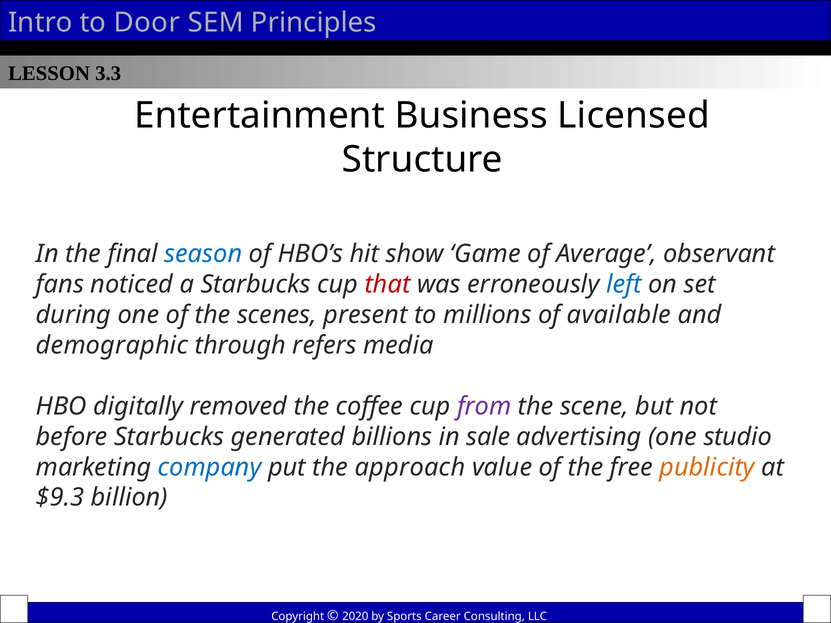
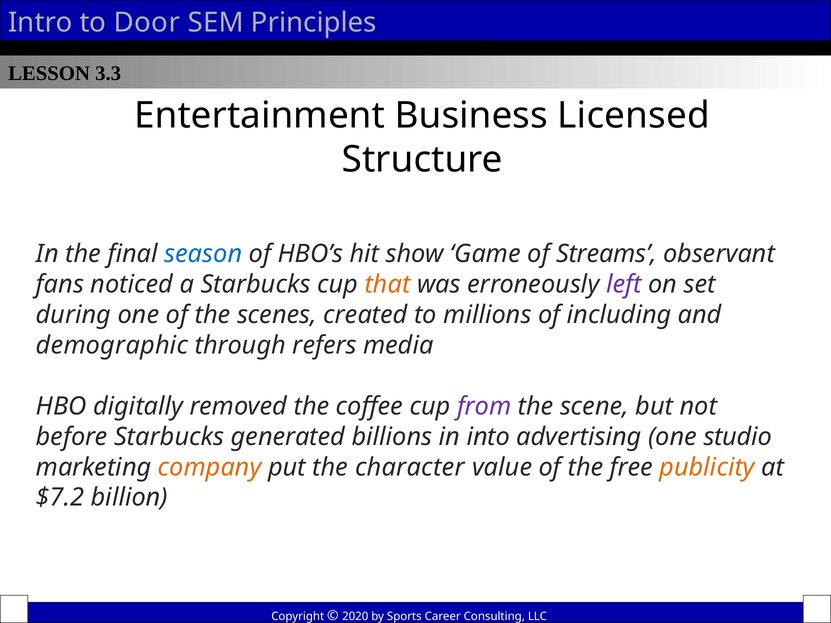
Average: Average -> Streams (607, 254)
that colour: red -> orange (388, 285)
left colour: blue -> purple (624, 285)
present: present -> created (365, 315)
available: available -> including (619, 315)
sale: sale -> into (488, 437)
company colour: blue -> orange (210, 467)
approach: approach -> character (410, 467)
$9.3: $9.3 -> $7.2 (60, 498)
